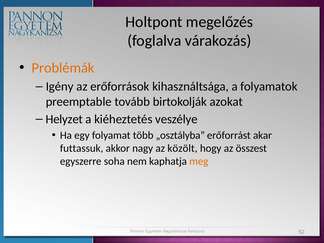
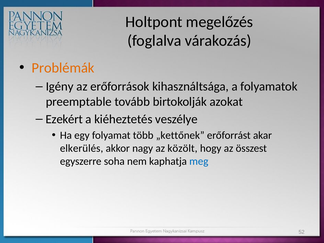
Helyzet: Helyzet -> Ezekért (64, 119)
„osztályba: „osztályba -> „kettőnek (180, 135)
futtassuk: futtassuk -> elkerülés (82, 148)
meg colour: orange -> blue (199, 161)
